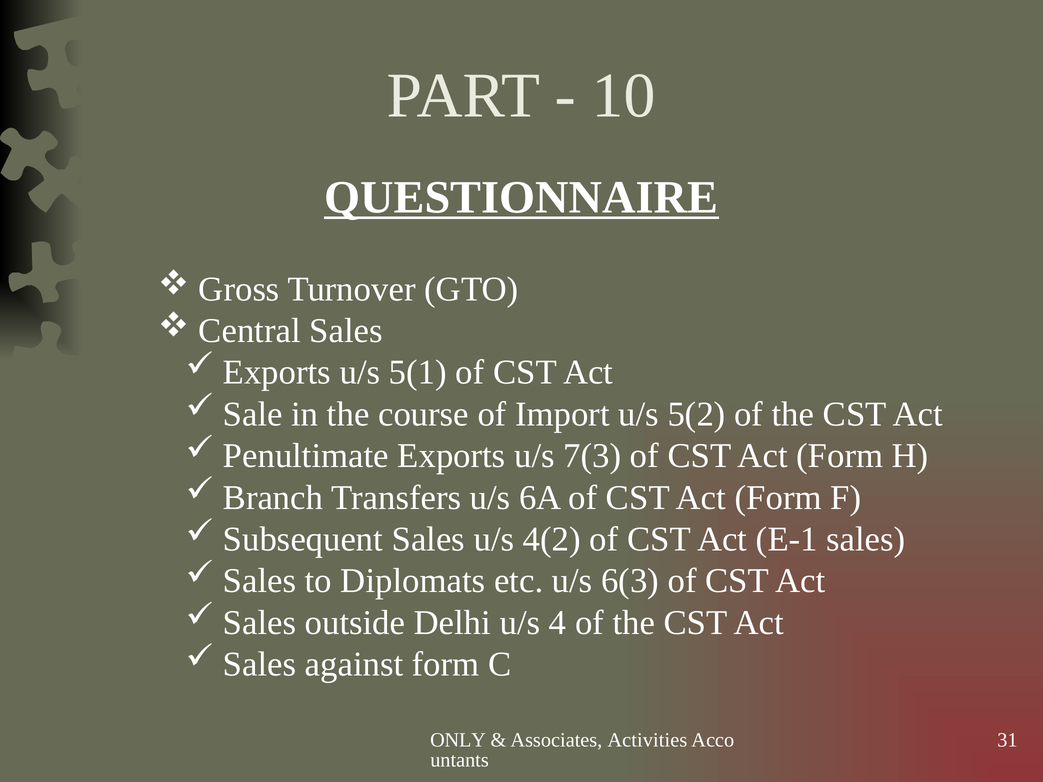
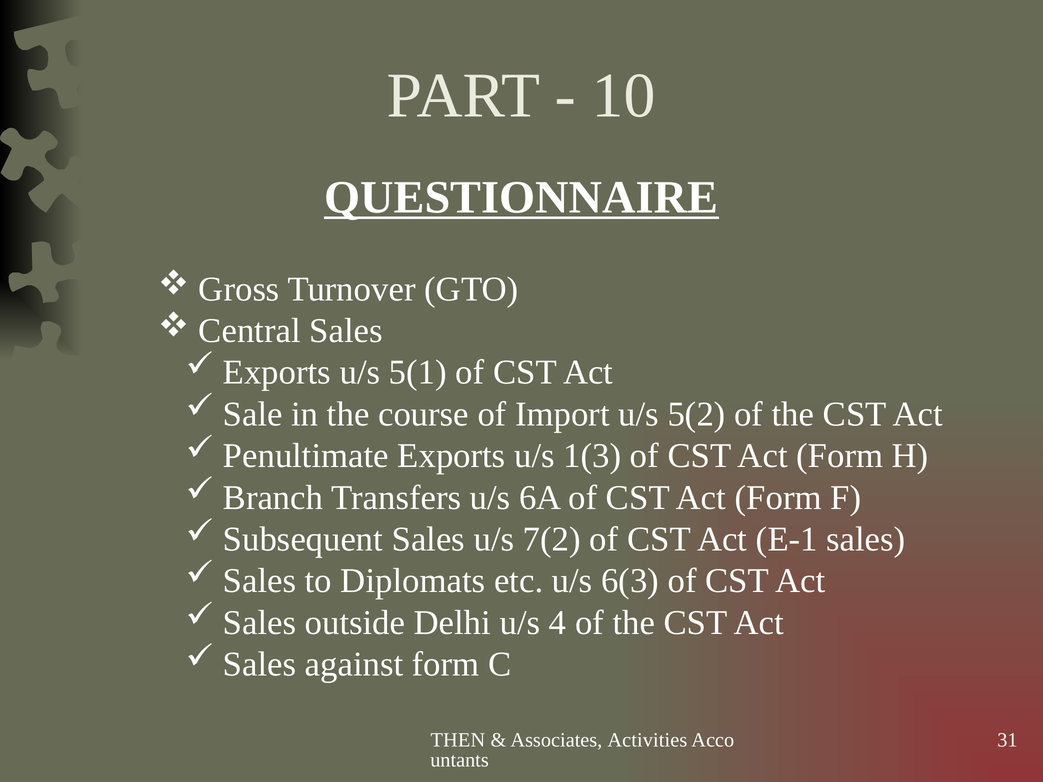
7(3: 7(3 -> 1(3 (592, 456)
4(2: 4(2 -> 7(2 (552, 539)
ONLY: ONLY -> THEN (458, 740)
